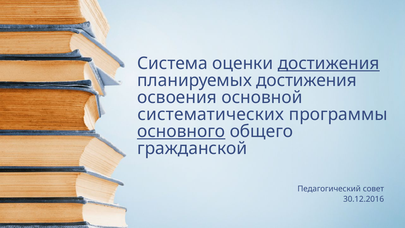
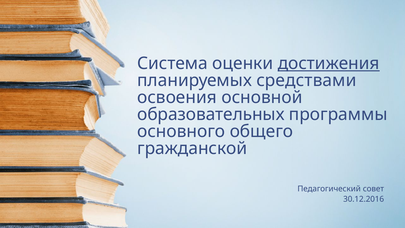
планируемых достижения: достижения -> средствами (306, 80)
систематических: систематических -> образовательных (211, 114)
основного underline: present -> none (181, 131)
